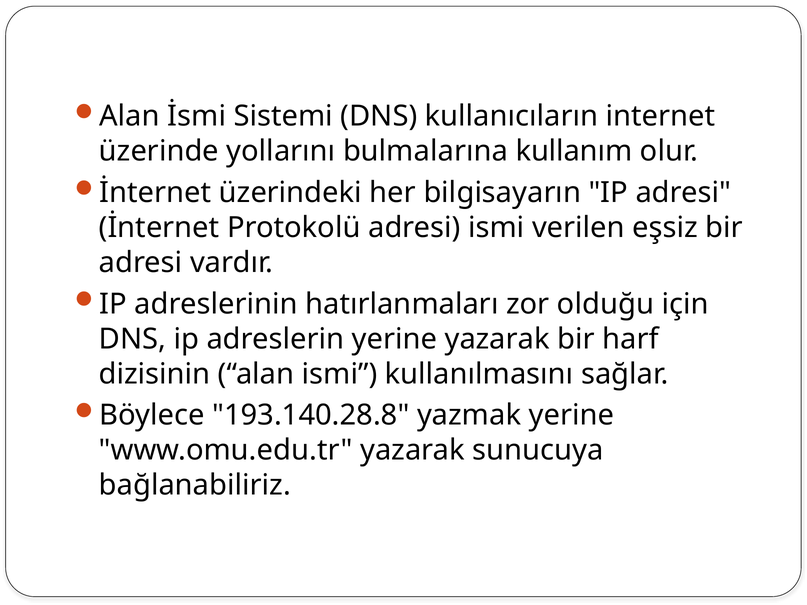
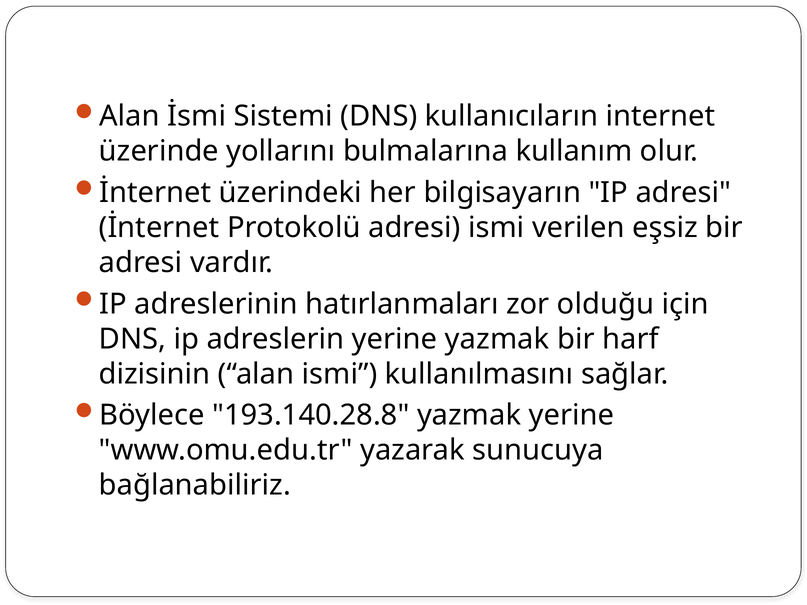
yerine yazarak: yazarak -> yazmak (497, 339)
